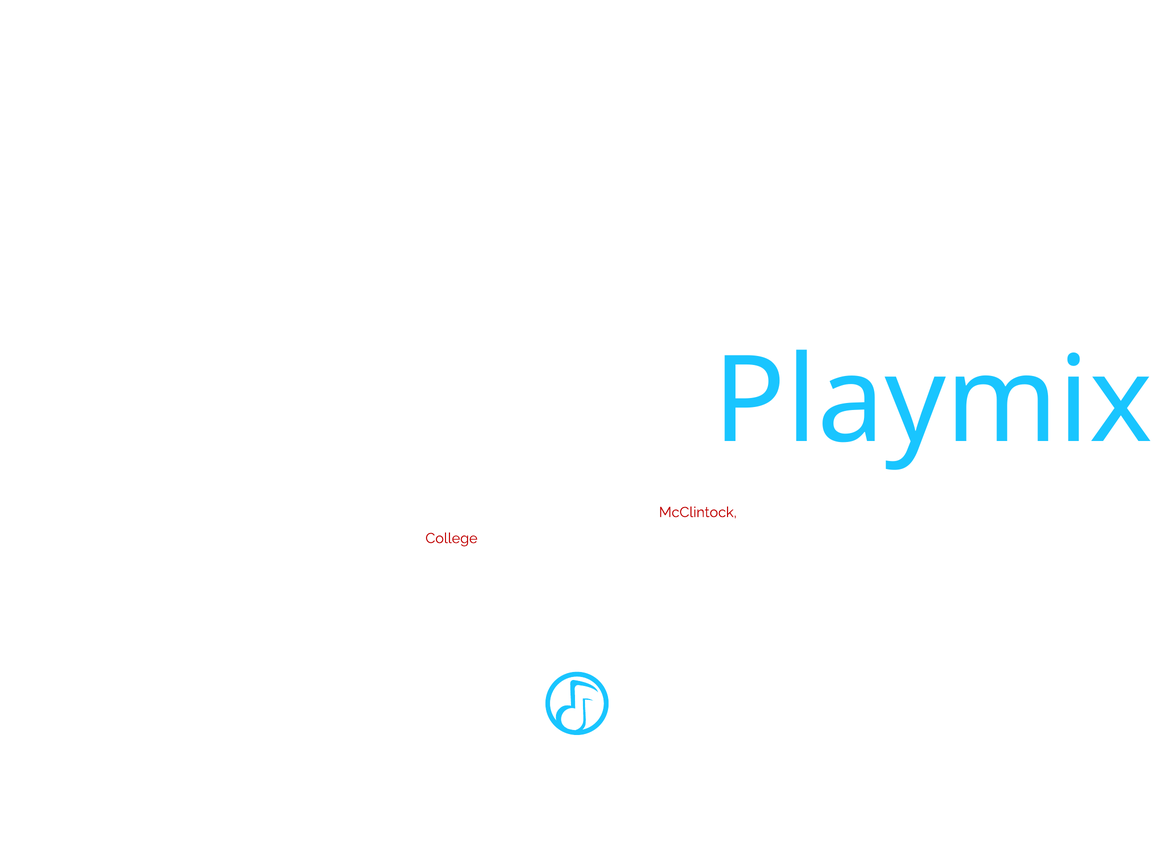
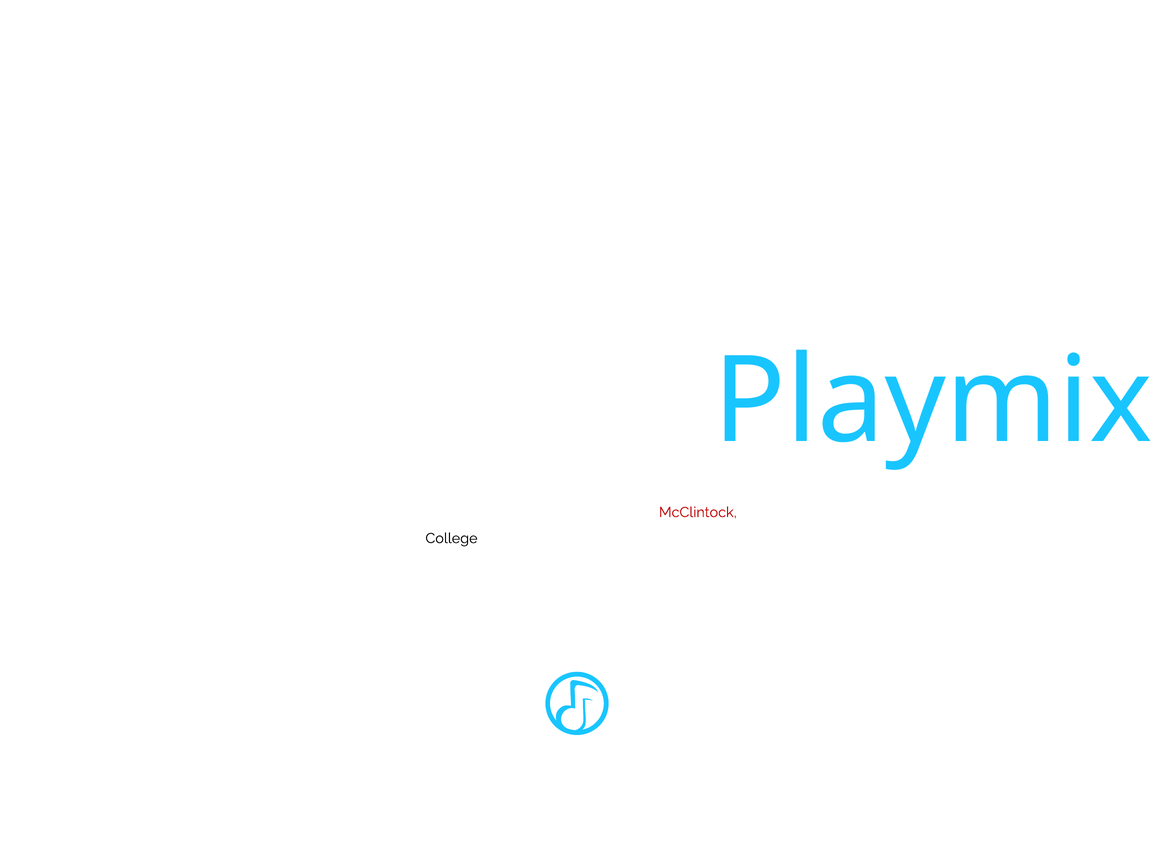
College colour: red -> black (451, 539)
